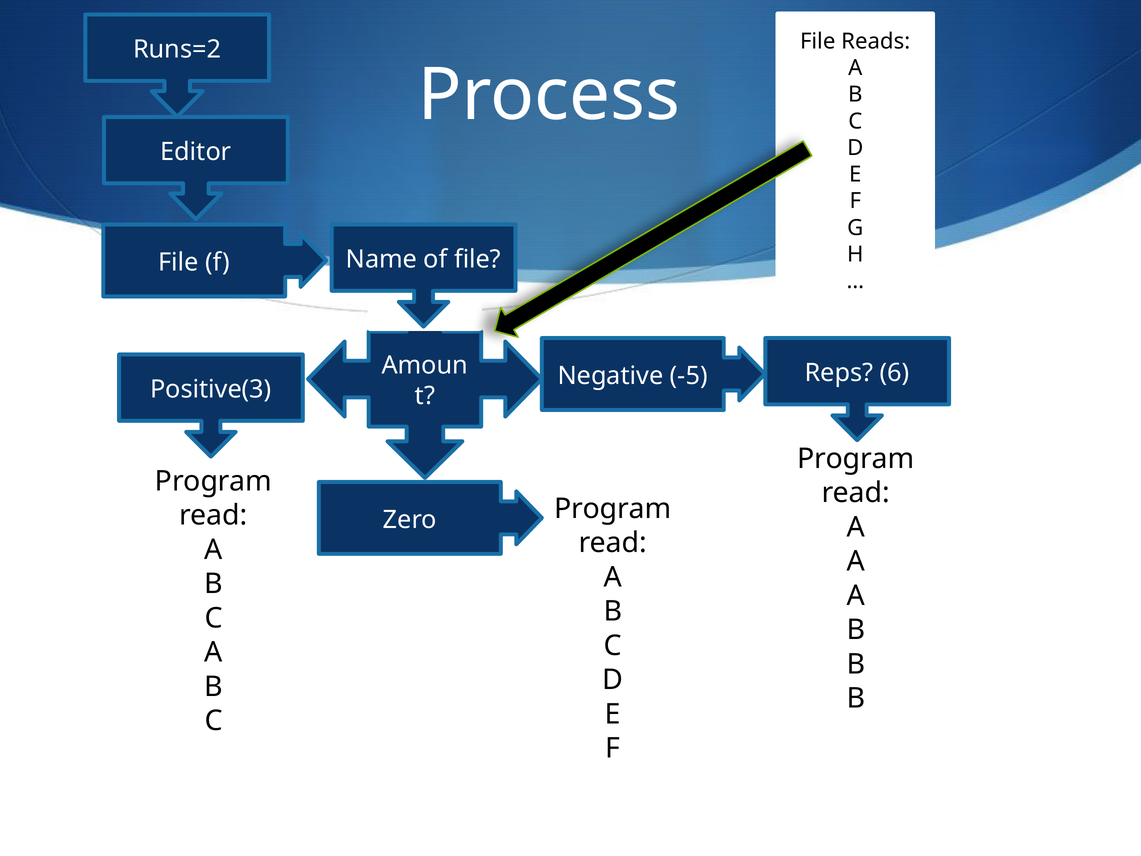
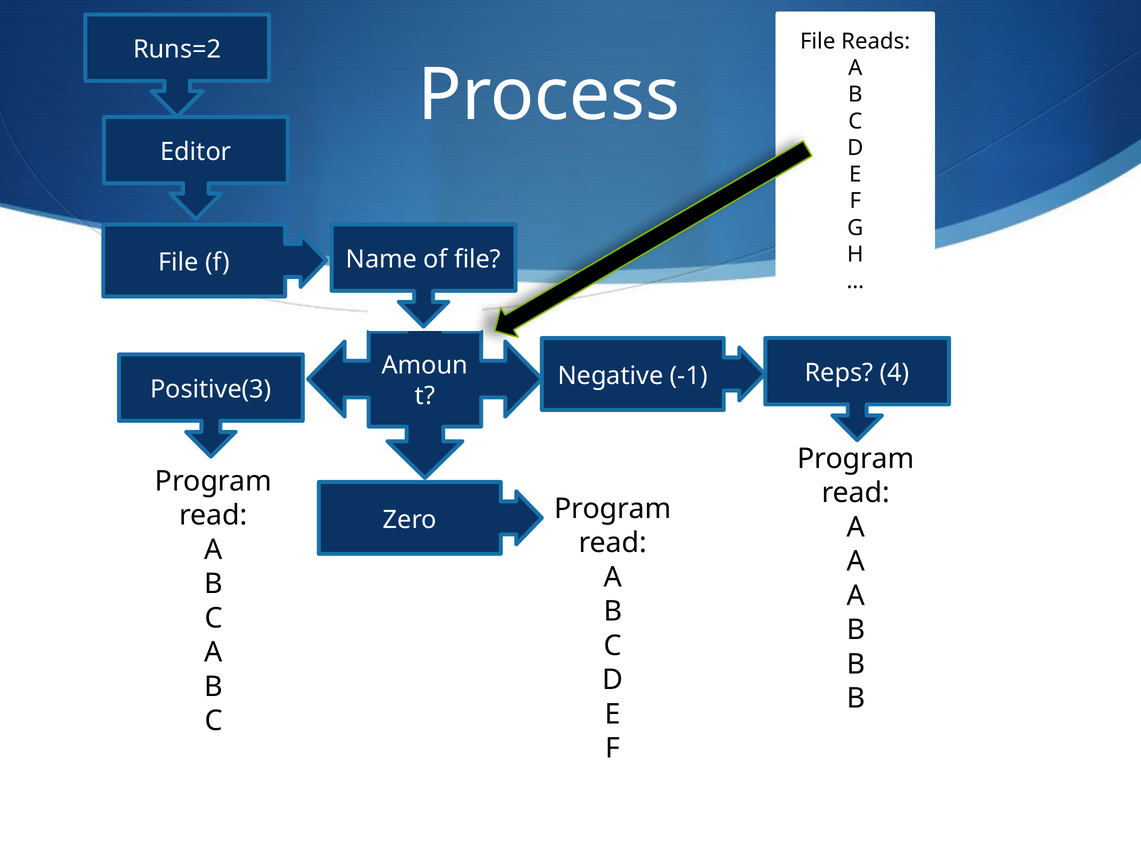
6: 6 -> 4 (895, 373)
-5: -5 -> -1 (689, 376)
